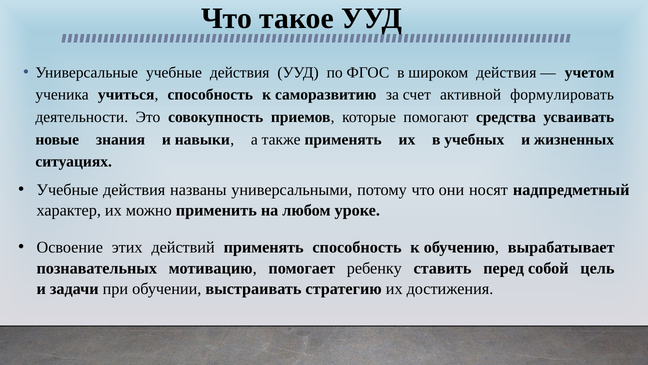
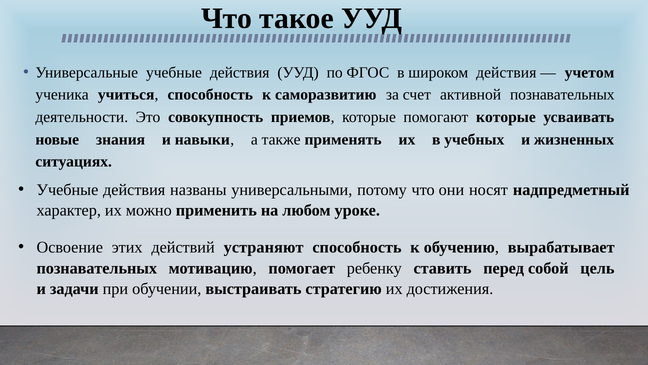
активной формулировать: формулировать -> познавательных (562, 95)
помогают средства: средства -> которые (506, 117)
действий применять: применять -> устраняют (264, 247)
